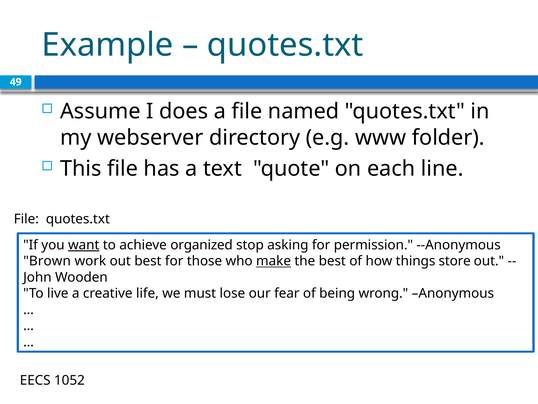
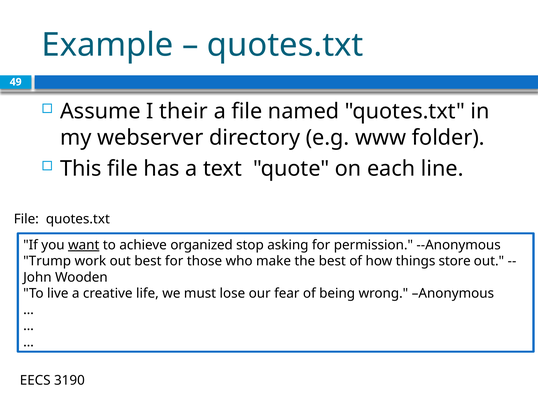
does: does -> their (184, 111)
Brown: Brown -> Trump (47, 261)
make underline: present -> none (274, 261)
1052: 1052 -> 3190 (69, 380)
